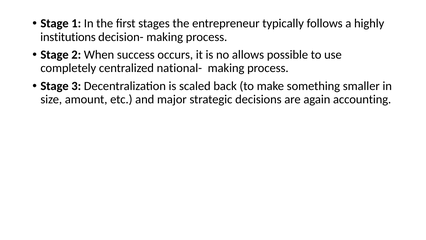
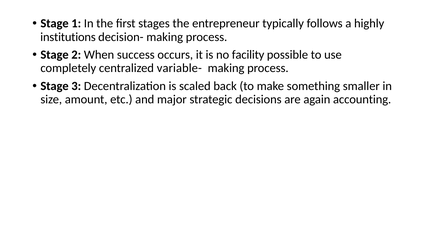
allows: allows -> facility (248, 55)
national-: national- -> variable- (179, 68)
